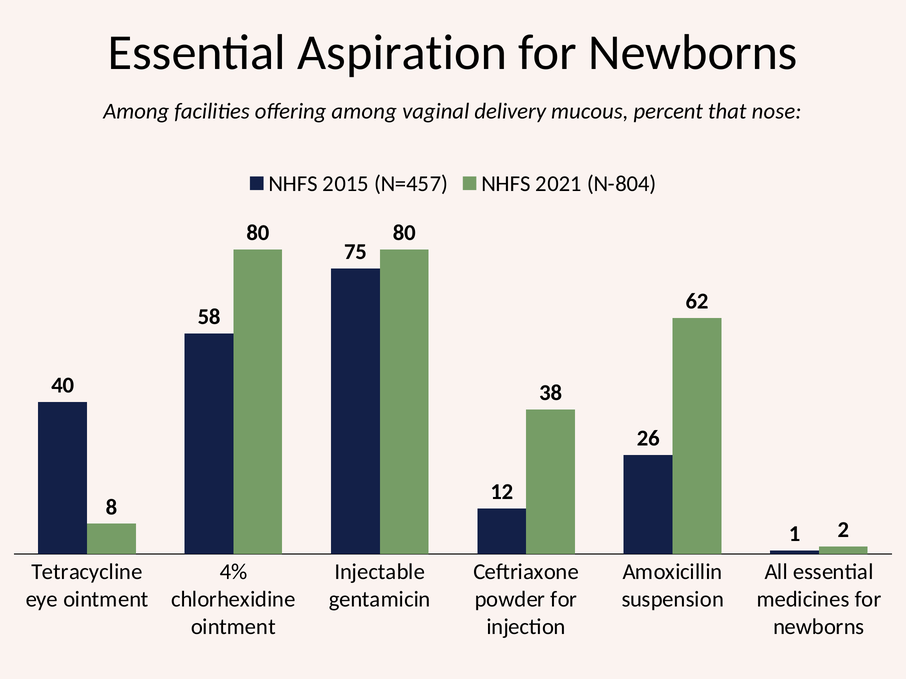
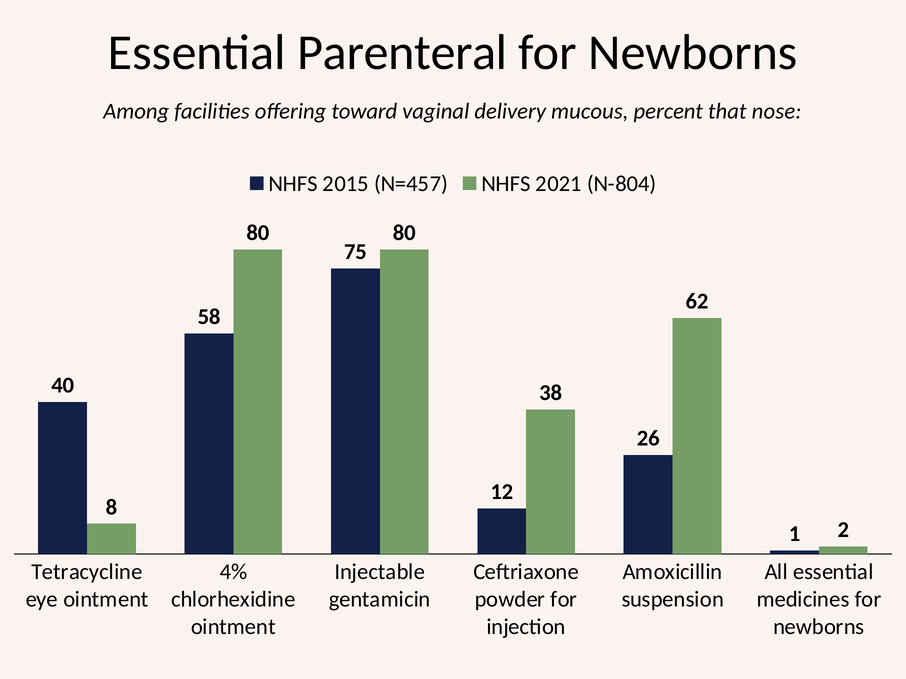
Aspiration: Aspiration -> Parenteral (402, 53)
offering among: among -> toward (364, 111)
